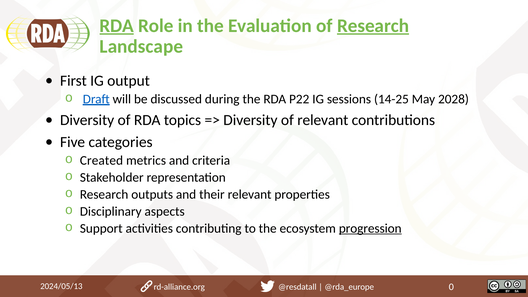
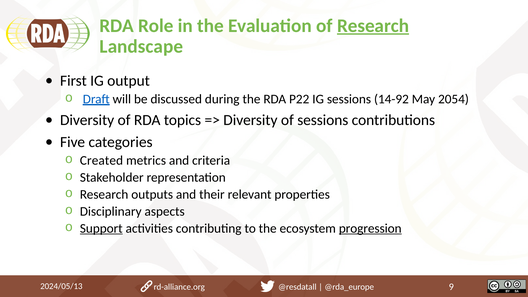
RDA underline: present -> none (117, 26)
14-25: 14-25 -> 14-92 (391, 99)
2028: 2028 -> 2054 (453, 99)
of relevant: relevant -> sessions (323, 120)
Support underline: none -> present (101, 228)
0: 0 -> 9 (451, 287)
